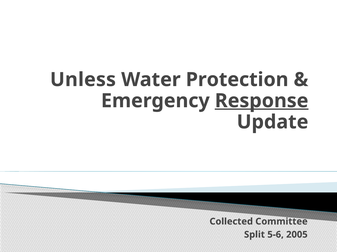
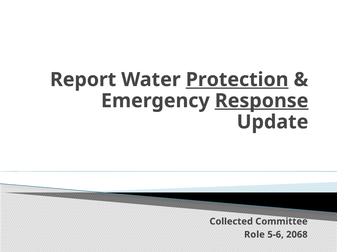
Unless: Unless -> Report (83, 80)
Protection underline: none -> present (237, 80)
Split: Split -> Role (254, 235)
2005: 2005 -> 2068 (297, 235)
